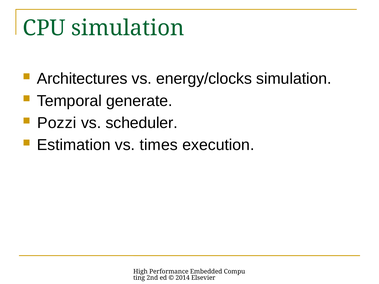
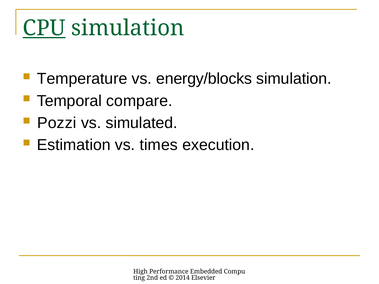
CPU underline: none -> present (44, 28)
Architectures: Architectures -> Temperature (82, 79)
energy/clocks: energy/clocks -> energy/blocks (204, 79)
generate: generate -> compare (139, 101)
scheduler: scheduler -> simulated (142, 123)
